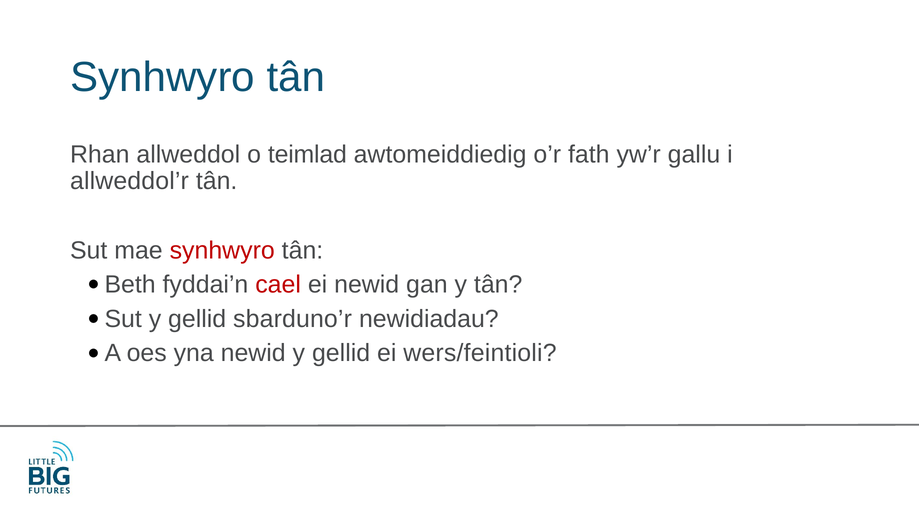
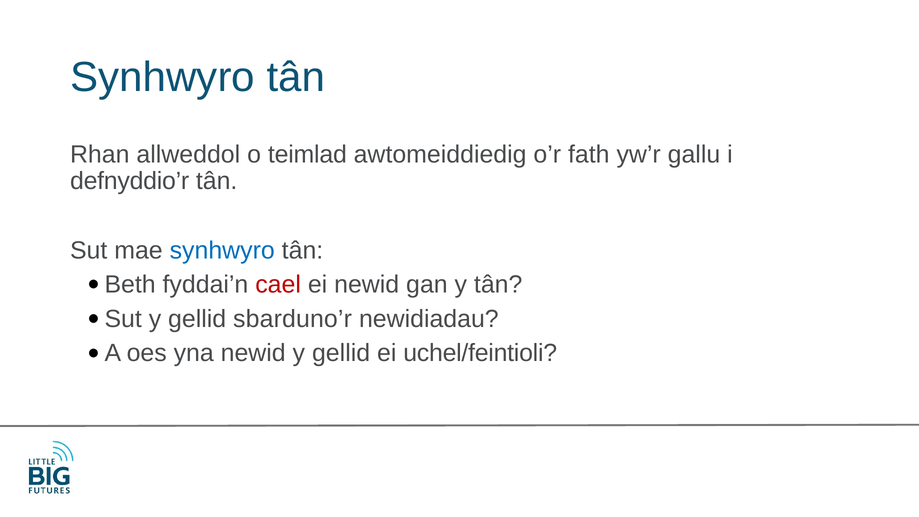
allweddol’r: allweddol’r -> defnyddio’r (130, 181)
synhwyro colour: red -> blue (222, 250)
wers/feintioli: wers/feintioli -> uchel/feintioli (480, 353)
